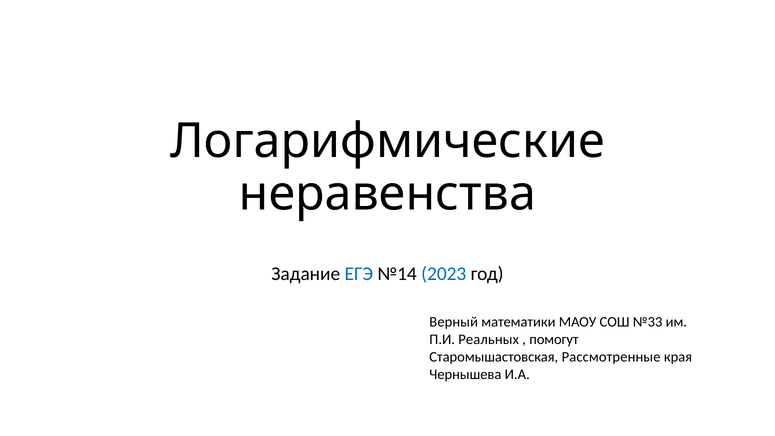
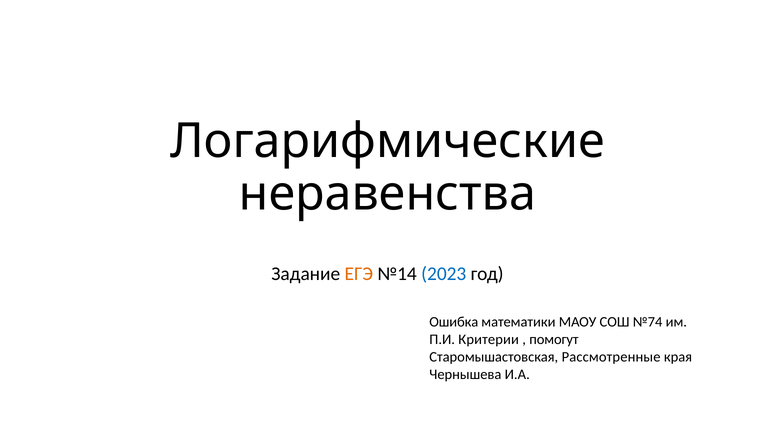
ЕГЭ colour: blue -> orange (359, 274)
Верный: Верный -> Ошибка (454, 322)
№33: №33 -> №74 (648, 322)
Реальных: Реальных -> Критерии (489, 340)
